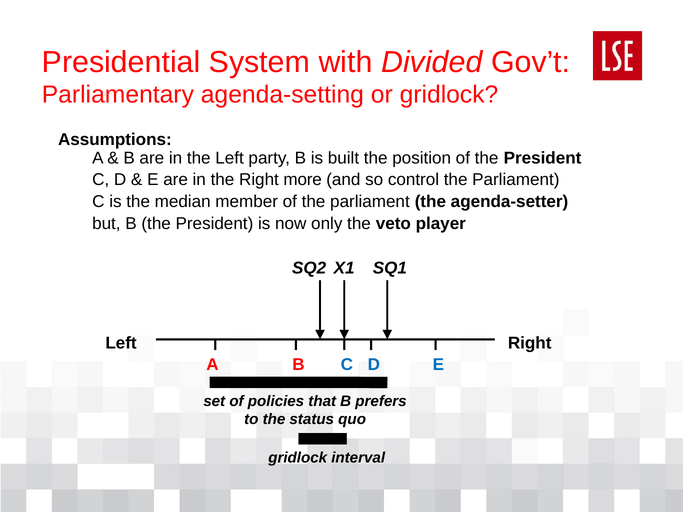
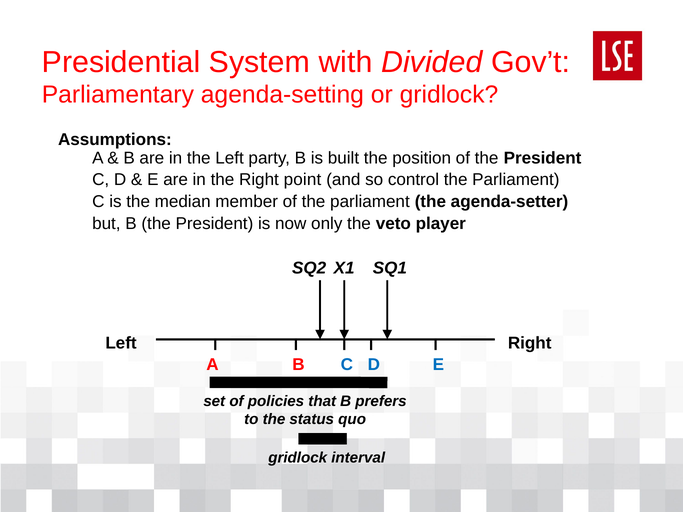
more: more -> point (303, 180)
